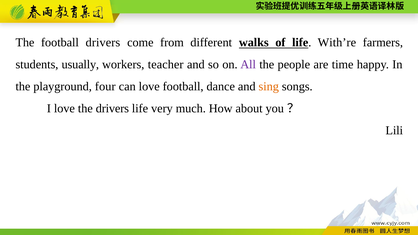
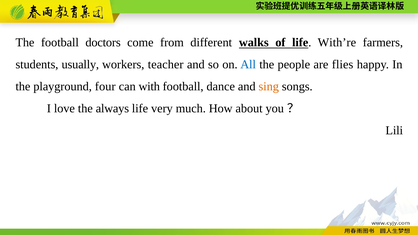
football drivers: drivers -> doctors (103, 43)
All colour: purple -> blue (248, 65)
time: time -> flies (343, 65)
can love: love -> with (149, 87)
the drivers: drivers -> always (112, 109)
